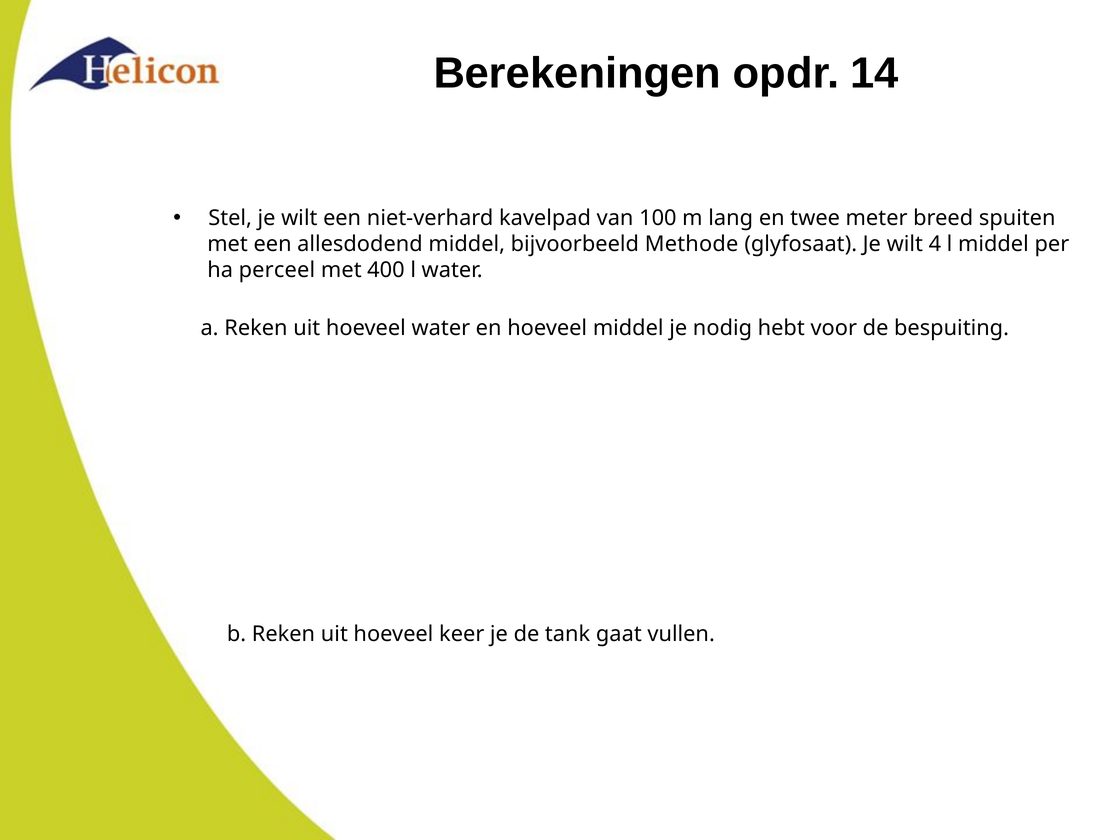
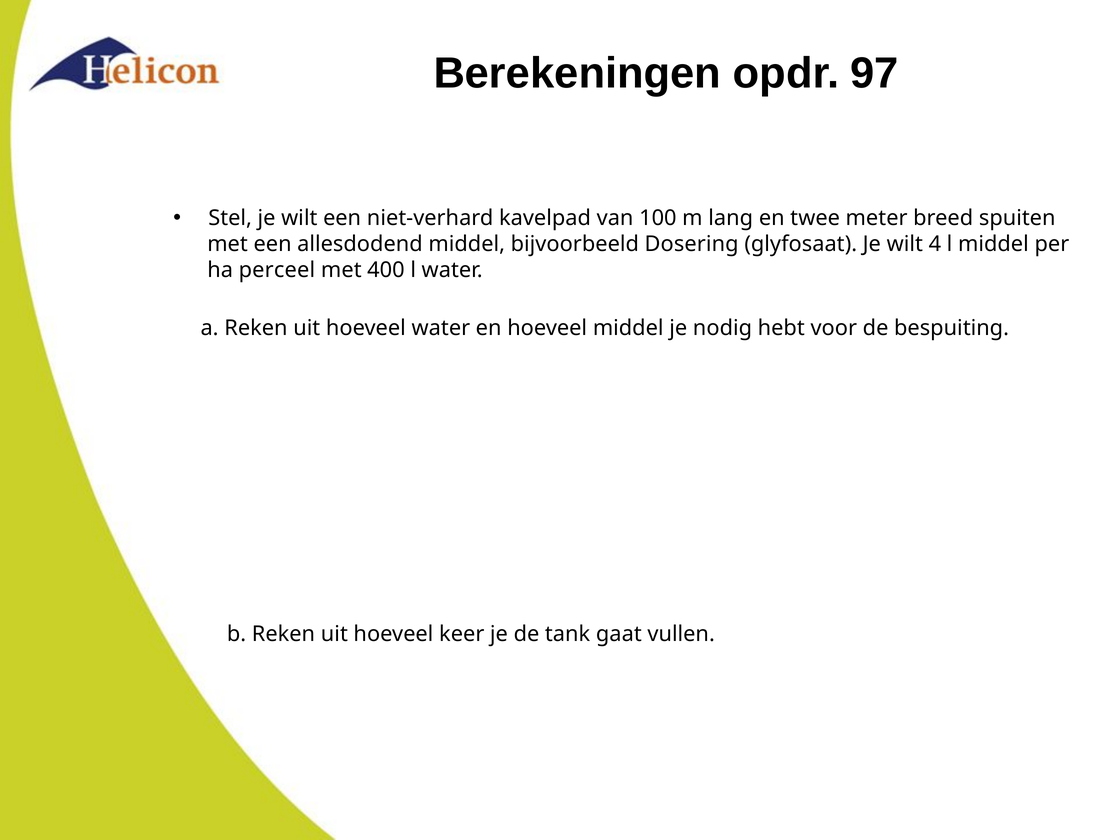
14: 14 -> 97 (874, 73)
Methode: Methode -> Dosering (692, 244)
